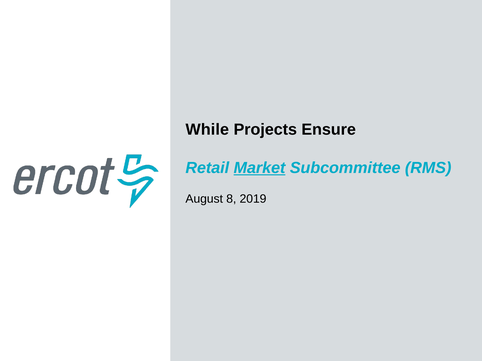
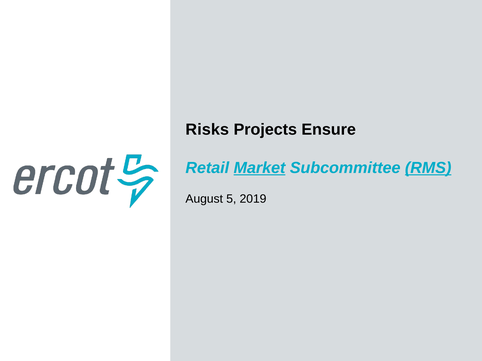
While: While -> Risks (207, 130)
RMS underline: none -> present (428, 168)
8: 8 -> 5 (231, 199)
